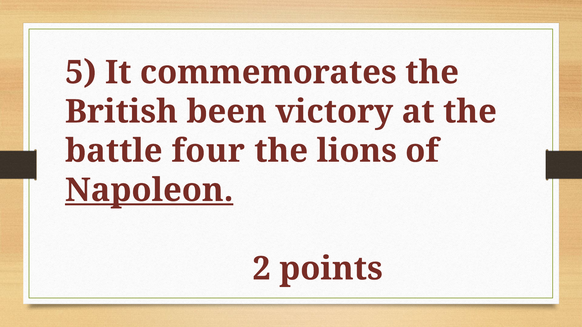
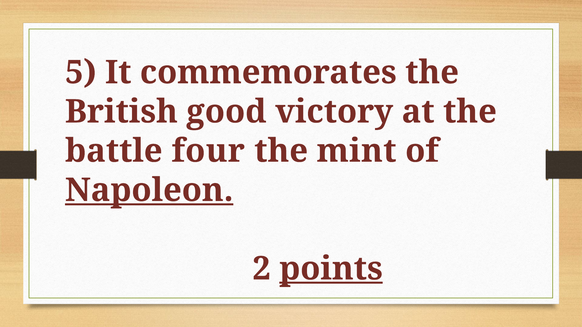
been: been -> good (226, 112)
lions: lions -> mint (357, 151)
points underline: none -> present (331, 269)
